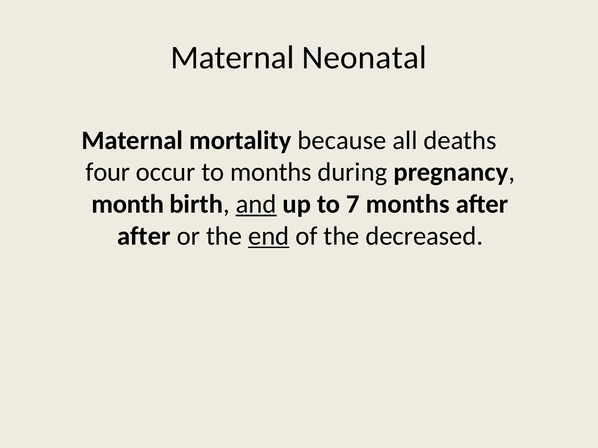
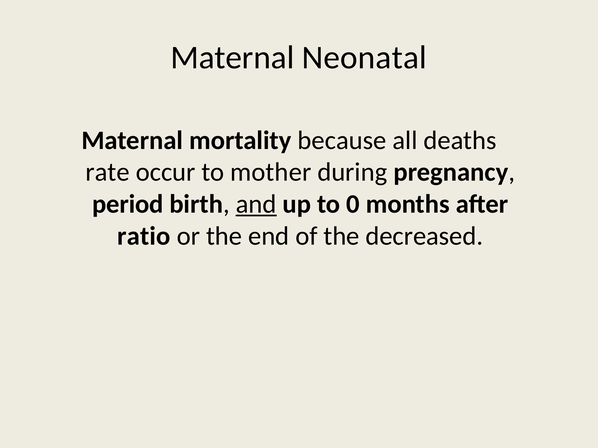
four: four -> rate (108, 172)
to months: months -> mother (271, 172)
month: month -> period (128, 204)
7: 7 -> 0 (353, 204)
after: after -> ratio (144, 236)
end underline: present -> none (269, 236)
